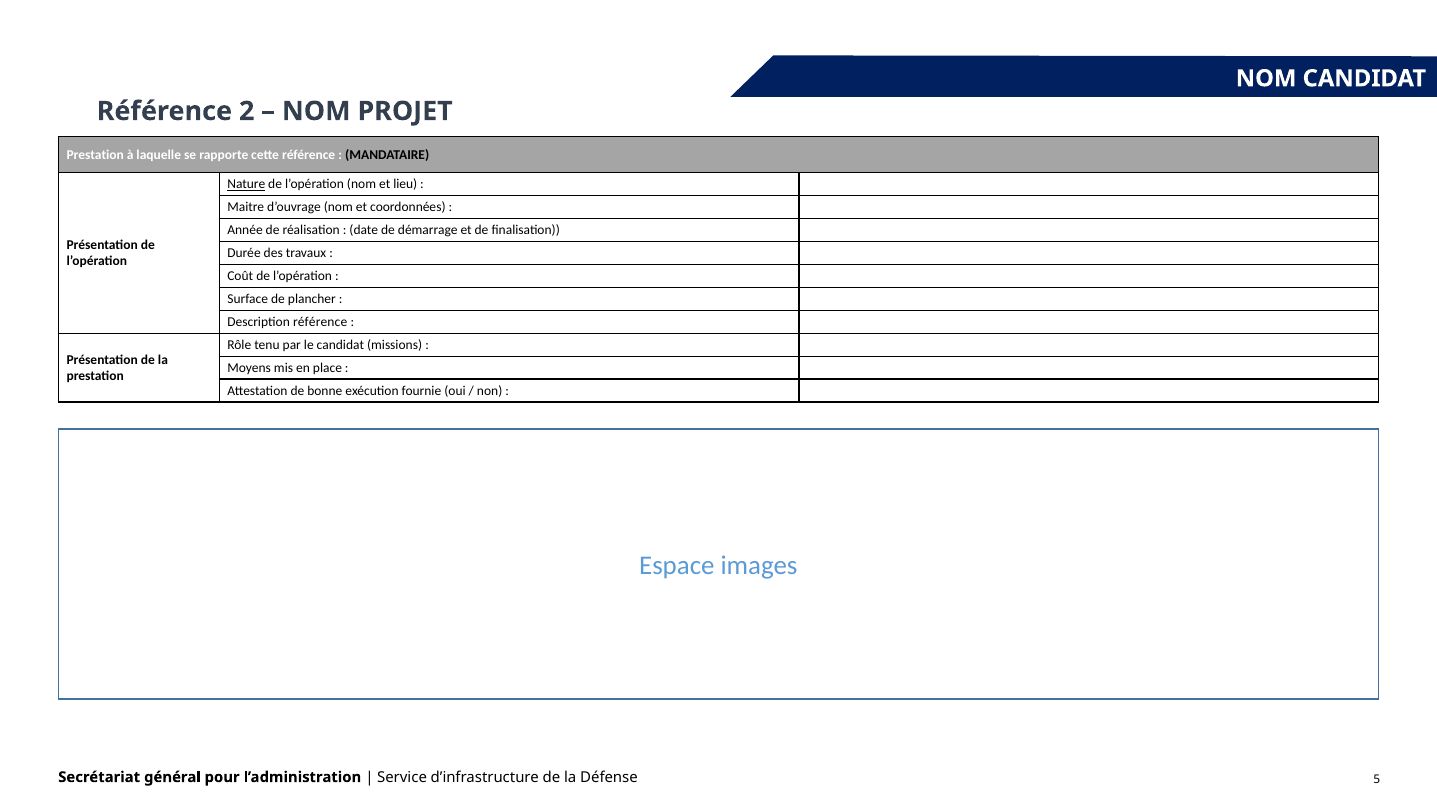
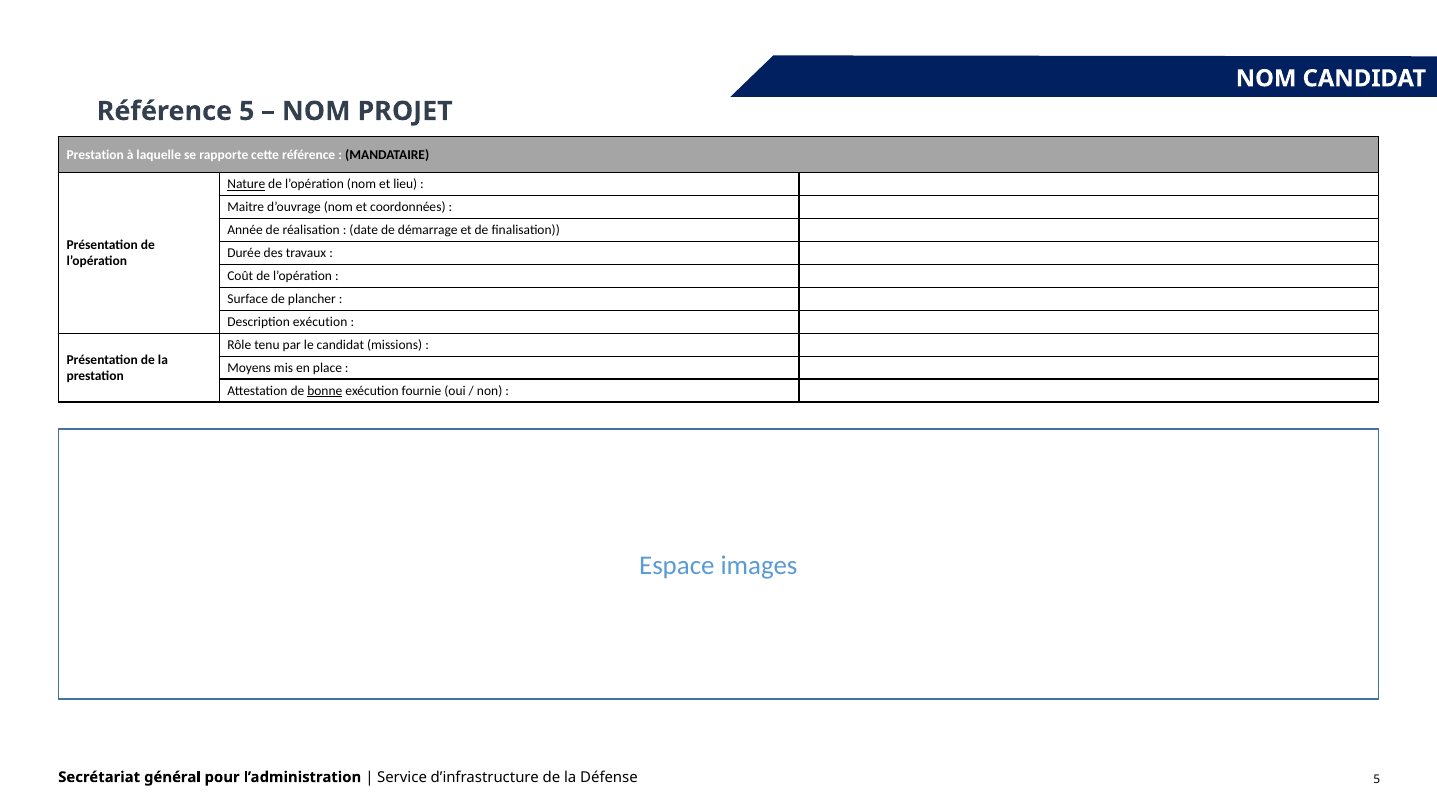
Référence 2: 2 -> 5 (247, 111)
Description référence: référence -> exécution (320, 322)
bonne underline: none -> present (325, 391)
